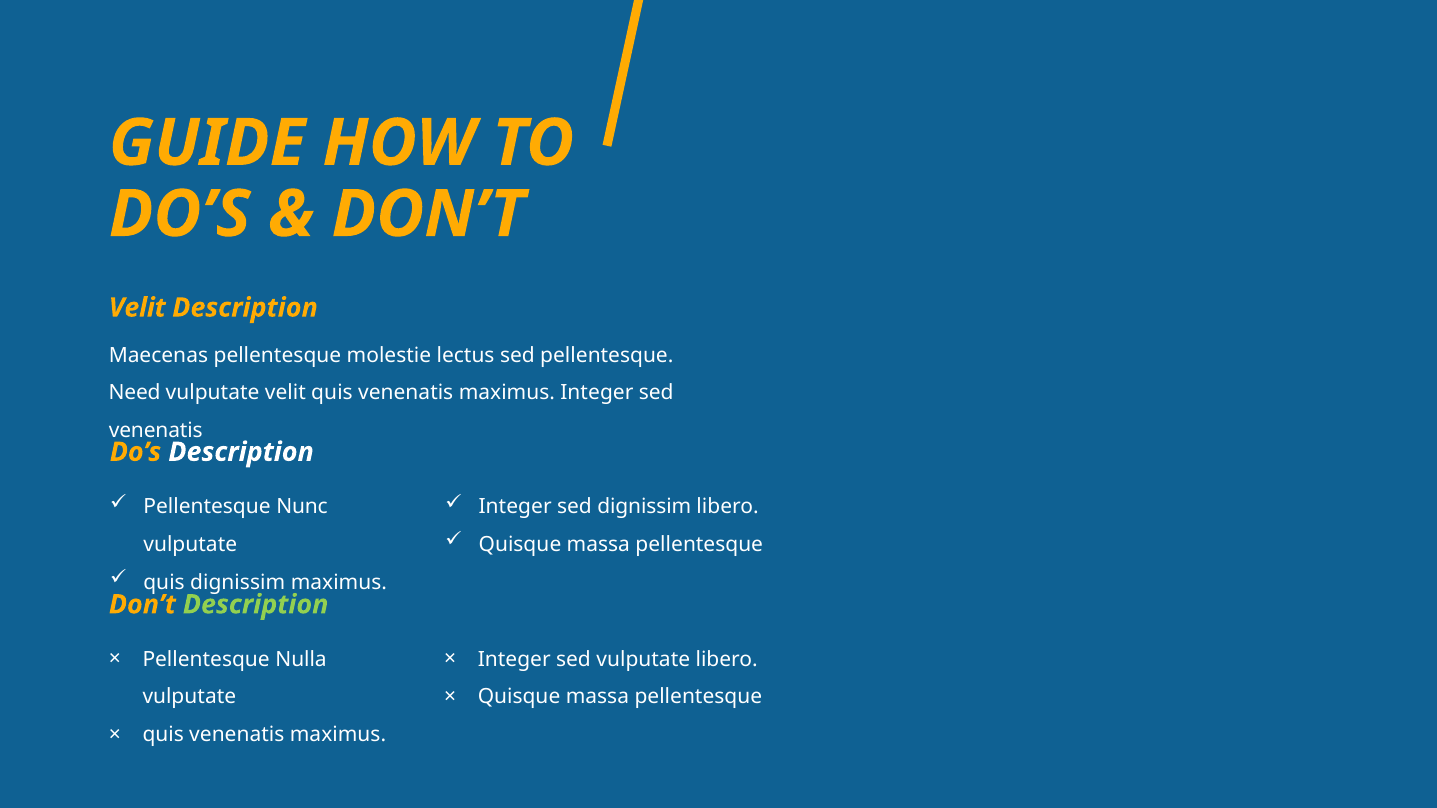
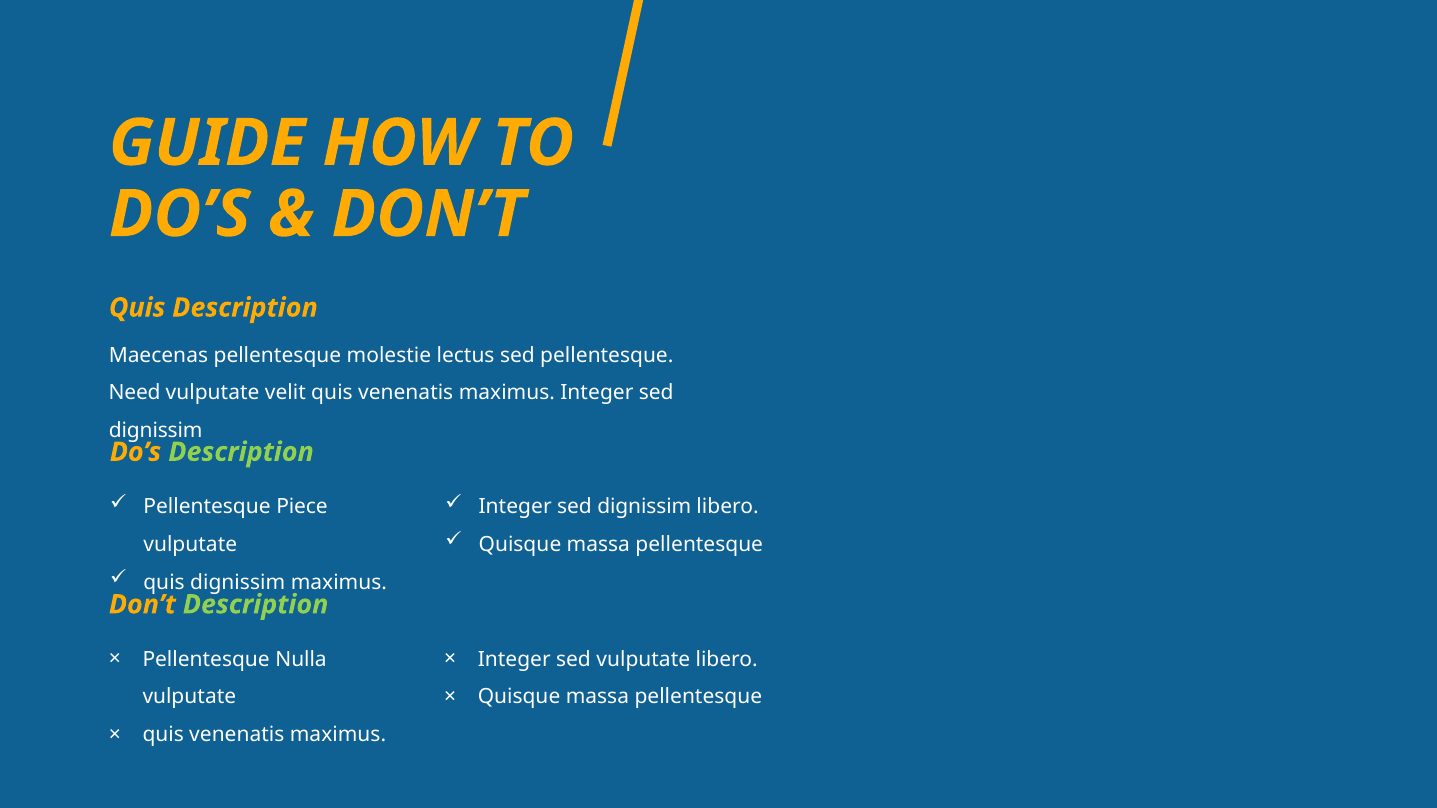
Velit: Velit -> Quis (137, 308)
venenatis: venenatis -> dignissim (156, 431)
Description colour: white -> light green (241, 452)
Nunc: Nunc -> Piece (302, 507)
